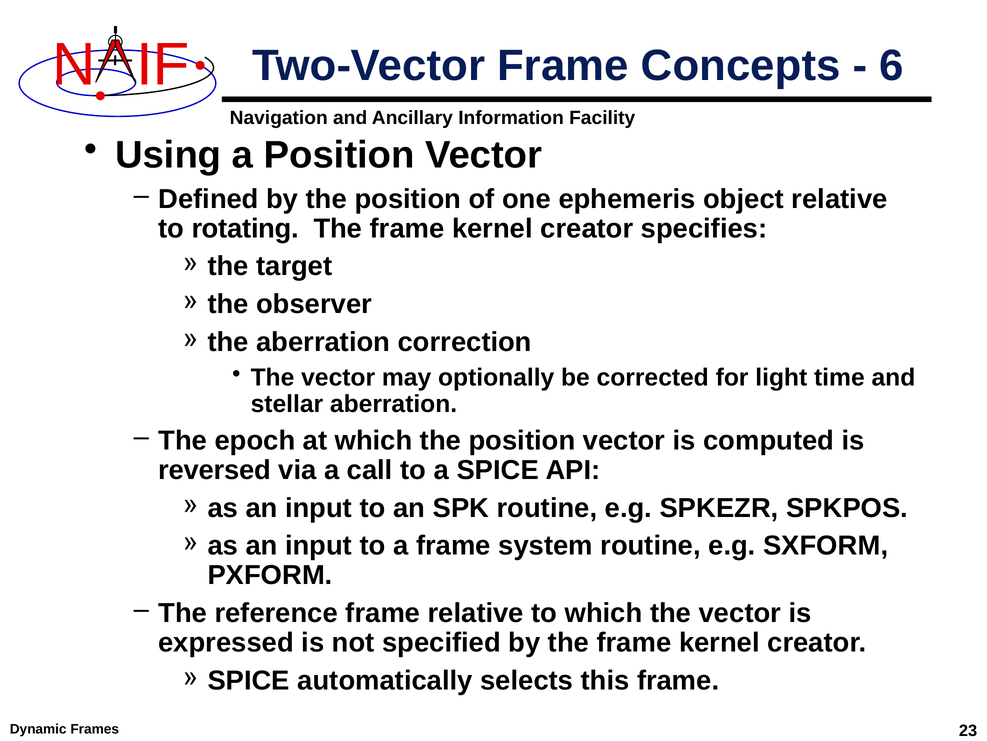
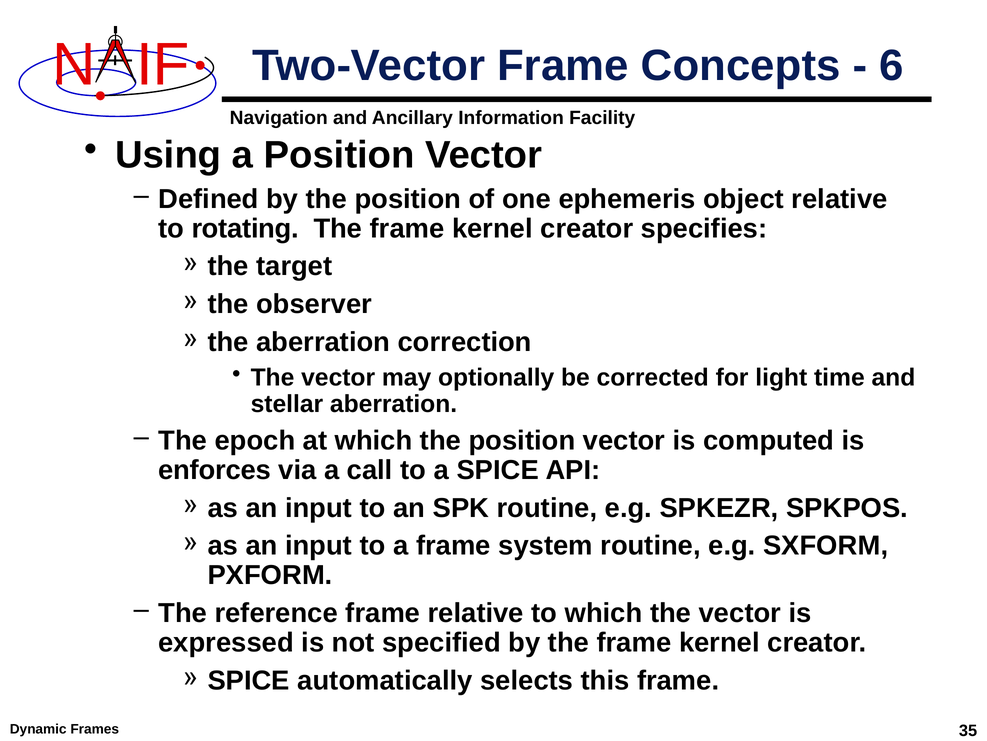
reversed: reversed -> enforces (215, 470)
23: 23 -> 35 (968, 731)
